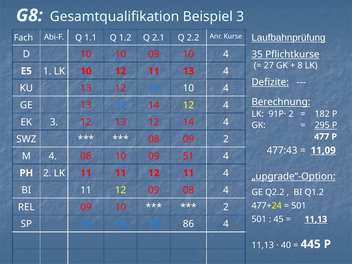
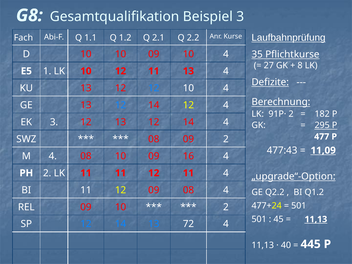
51: 51 -> 16 (188, 156)
86: 86 -> 72 (188, 224)
